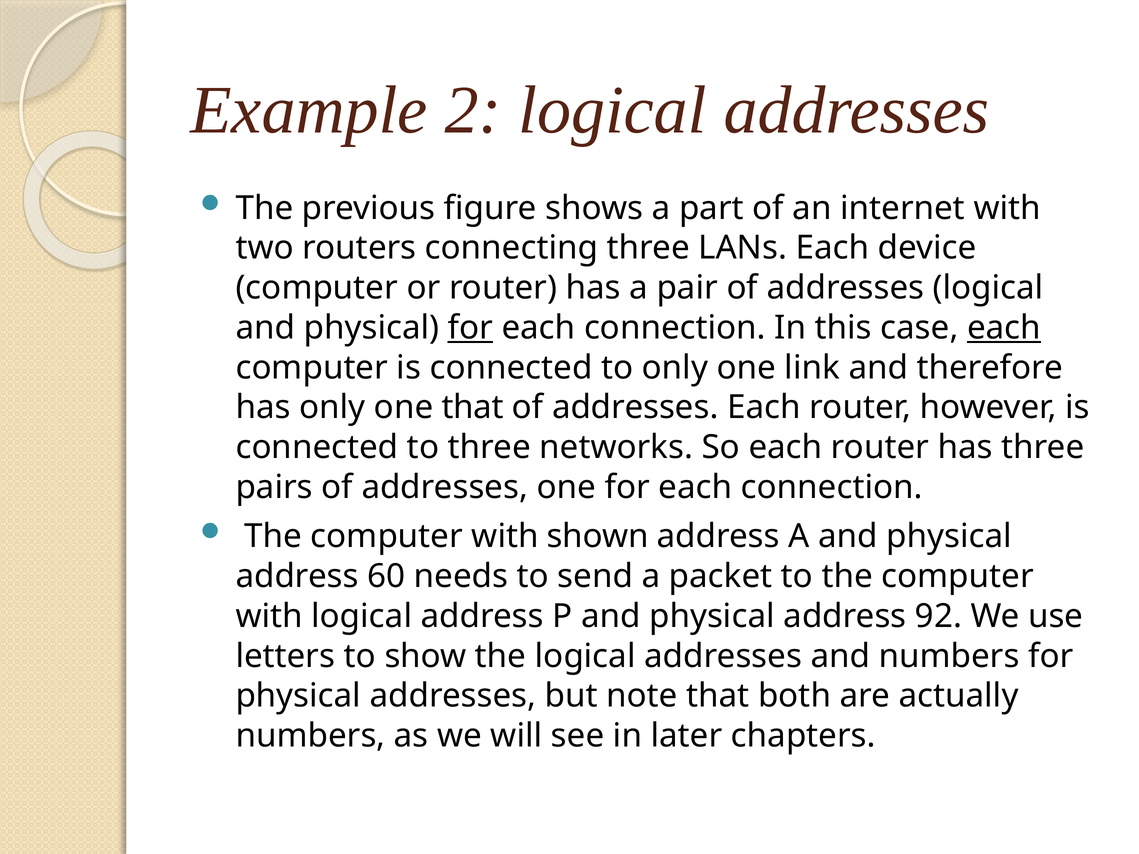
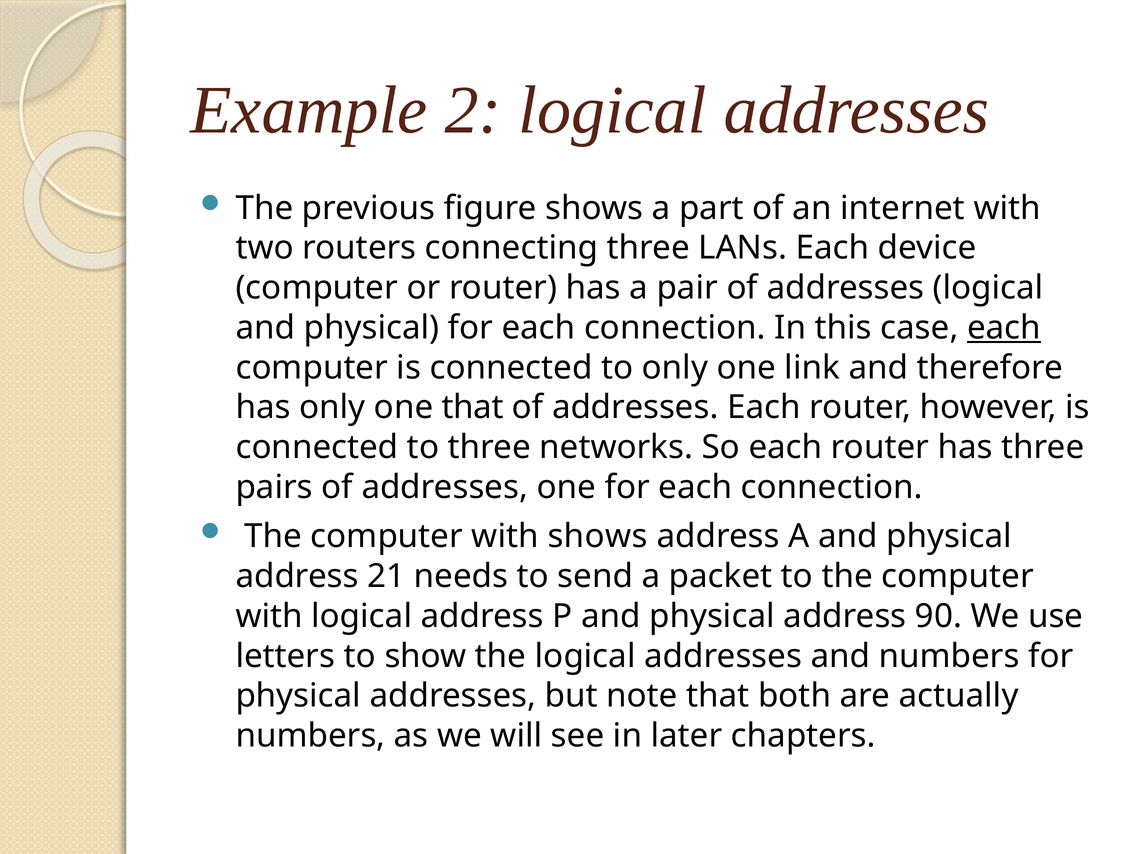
for underline: present -> none (470, 328)
with shown: shown -> shows (598, 537)
60: 60 -> 21 (386, 577)
92: 92 -> 90 (938, 616)
